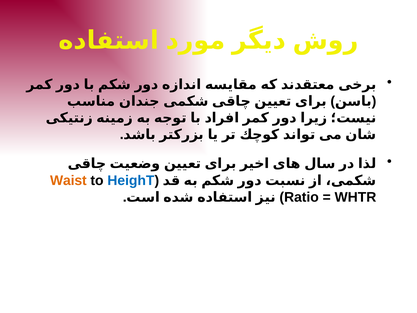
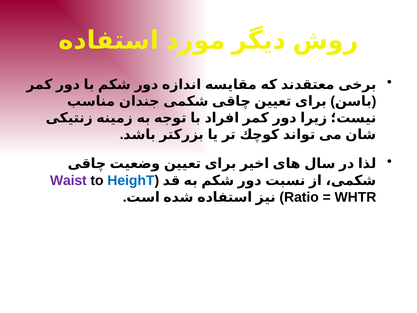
Waist colour: orange -> purple (68, 180)
